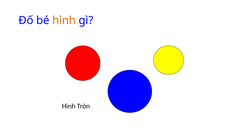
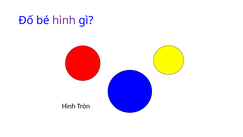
hình colour: orange -> purple (64, 20)
